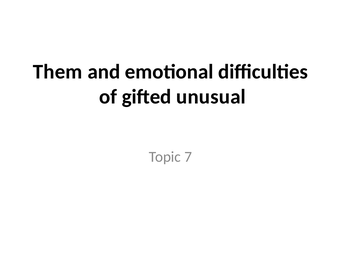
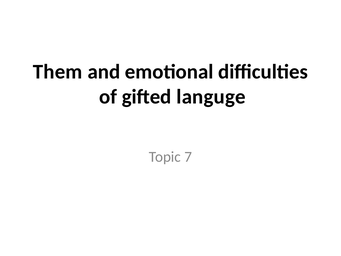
unusual: unusual -> languge (211, 97)
